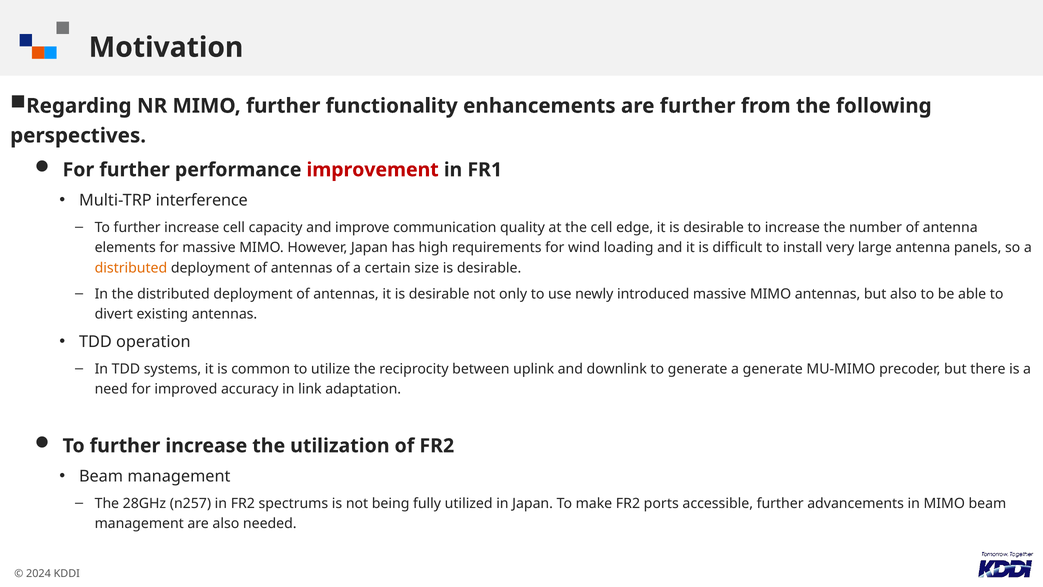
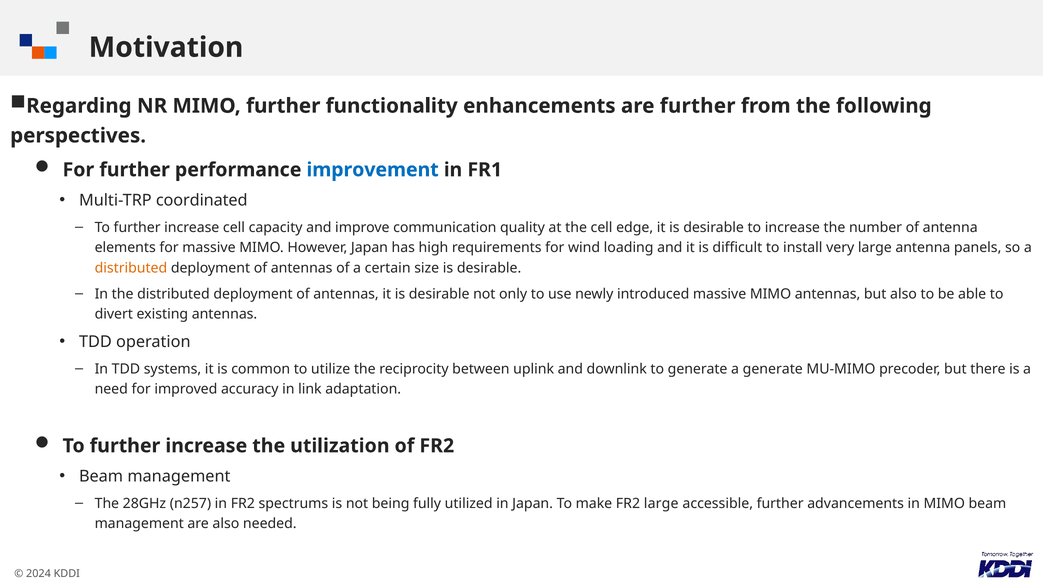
improvement colour: red -> blue (373, 170)
interference: interference -> coordinated (202, 200)
FR2 ports: ports -> large (661, 503)
